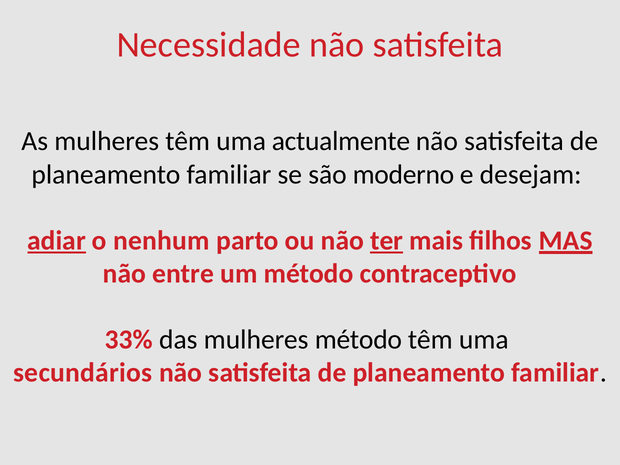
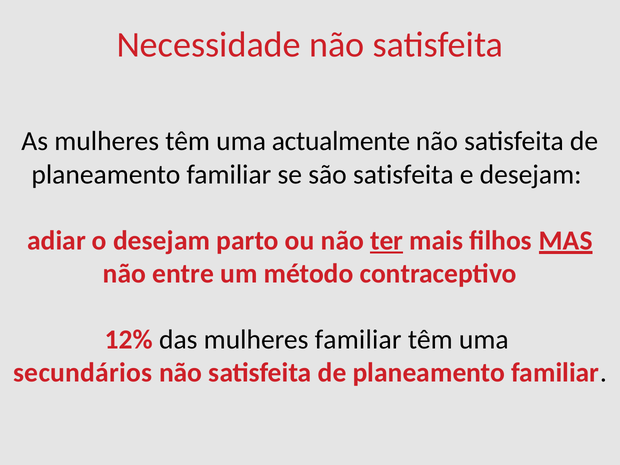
são moderno: moderno -> satisfeita (403, 174)
adiar underline: present -> none (57, 241)
o nenhum: nenhum -> desejam (162, 241)
33%: 33% -> 12% (129, 340)
mulheres método: método -> familiar (358, 340)
